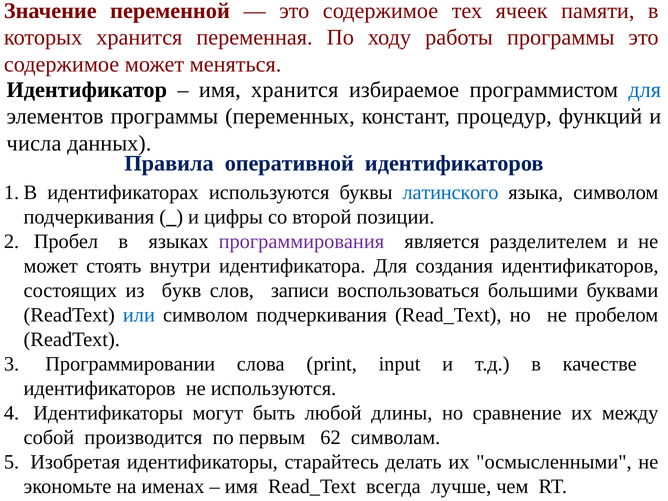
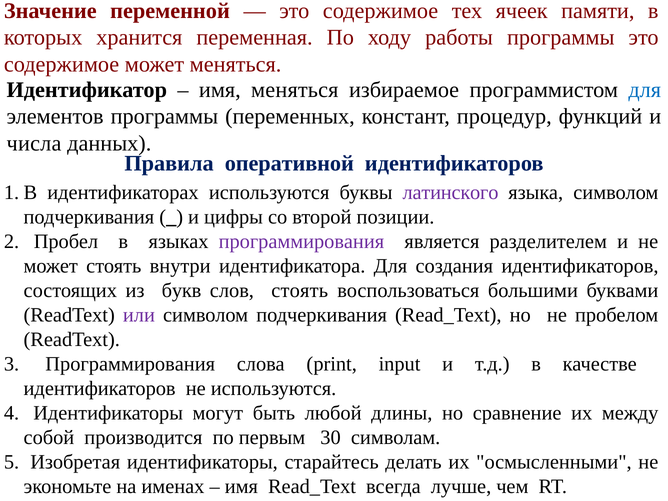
имя хранится: хранится -> меняться (295, 90)
латинского colour: blue -> purple (451, 193)
слов записи: записи -> стоять (300, 290)
или colour: blue -> purple (139, 315)
Программировании: Программировании -> Программирования (130, 364)
62: 62 -> 30 (331, 437)
